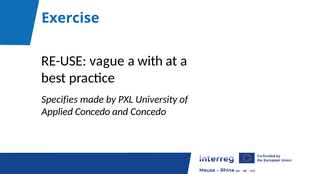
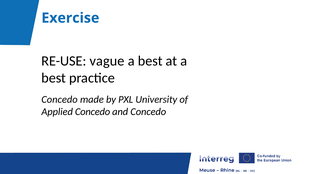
with: with -> best (150, 61)
Specifies: Specifies -> Concedo (60, 99)
